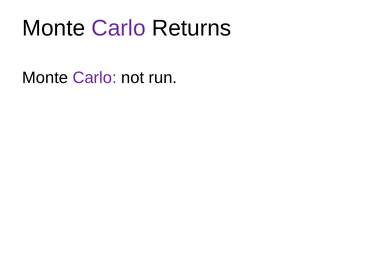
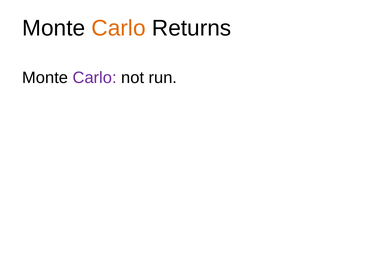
Carlo colour: purple -> orange (119, 28)
